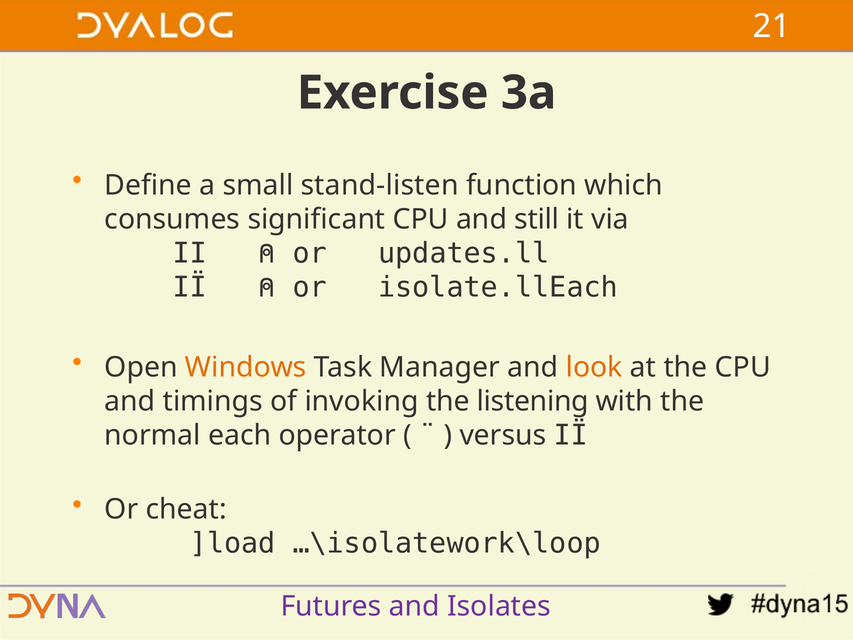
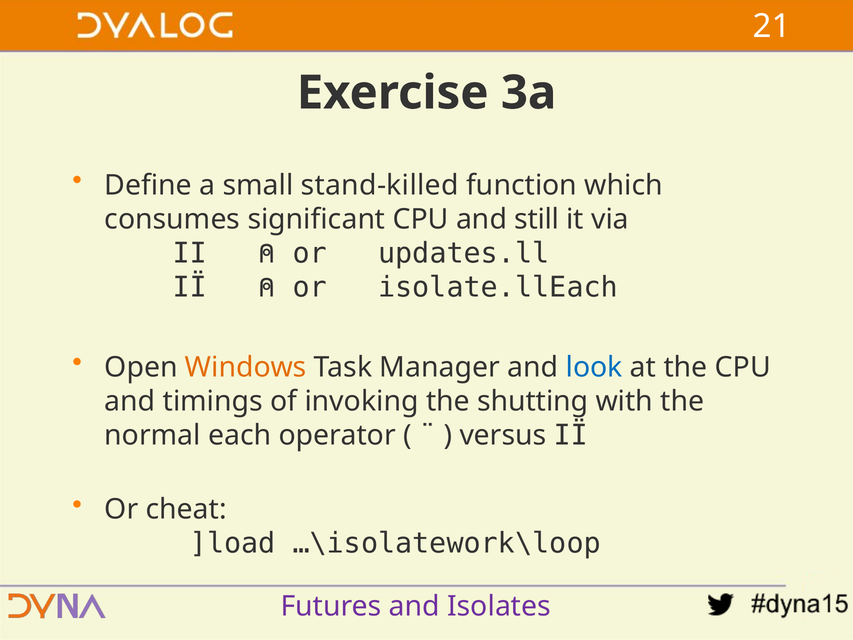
stand-listen: stand-listen -> stand-killed (380, 185)
look colour: orange -> blue (594, 367)
listening: listening -> shutting (533, 401)
